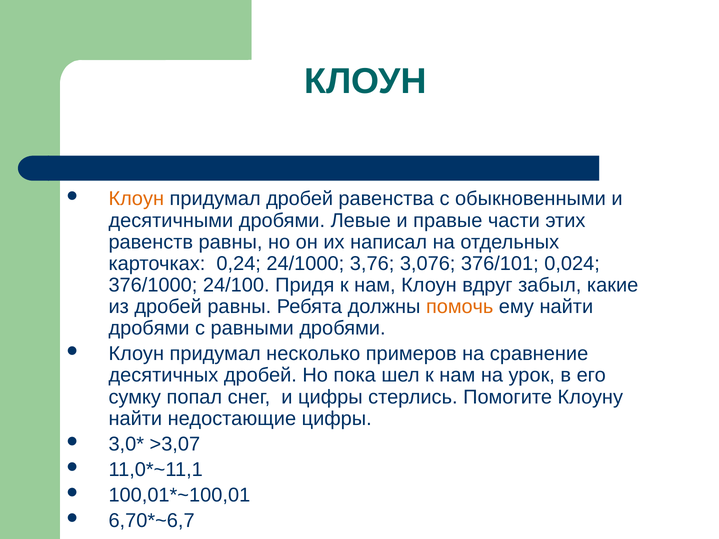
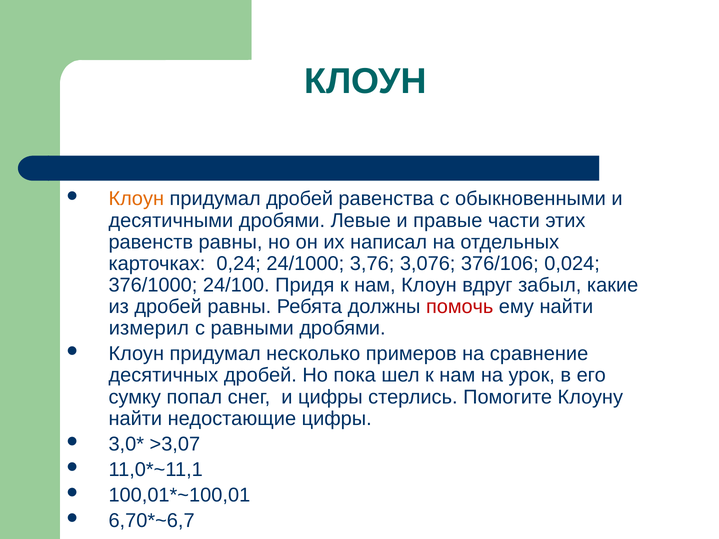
376/101: 376/101 -> 376/106 (500, 264)
помочь colour: orange -> red (460, 307)
дробями: дробями -> измерил (149, 328)
